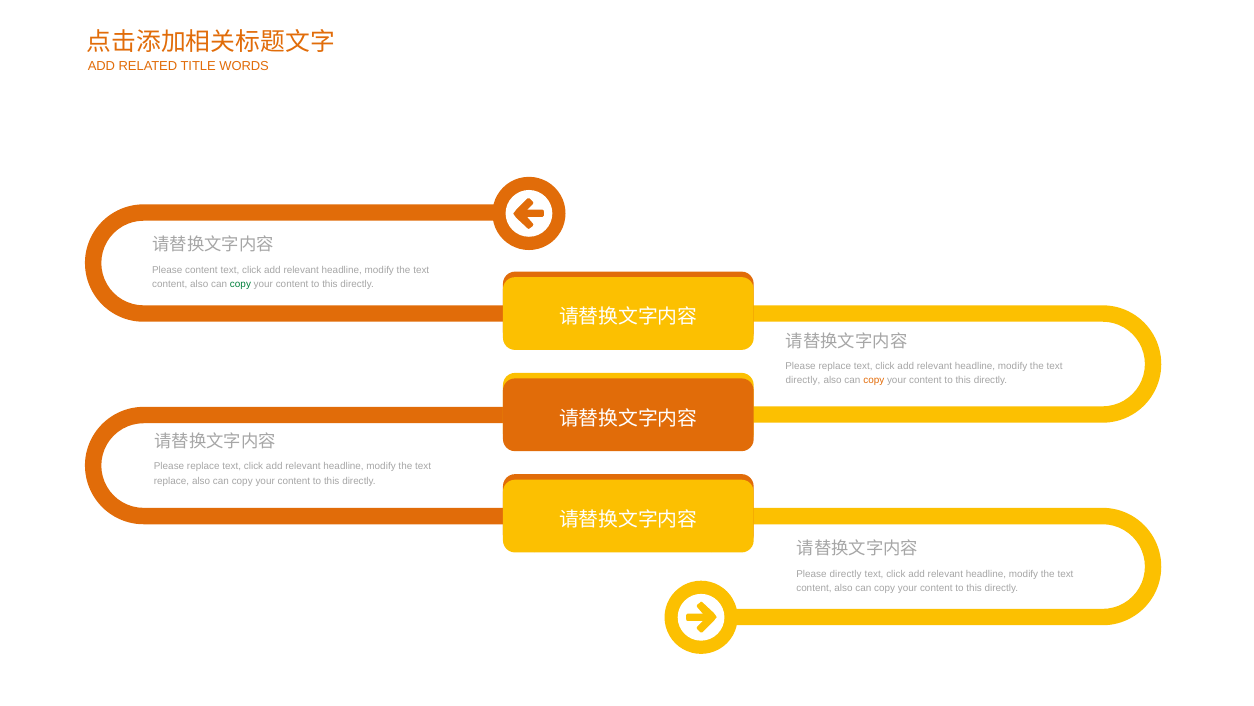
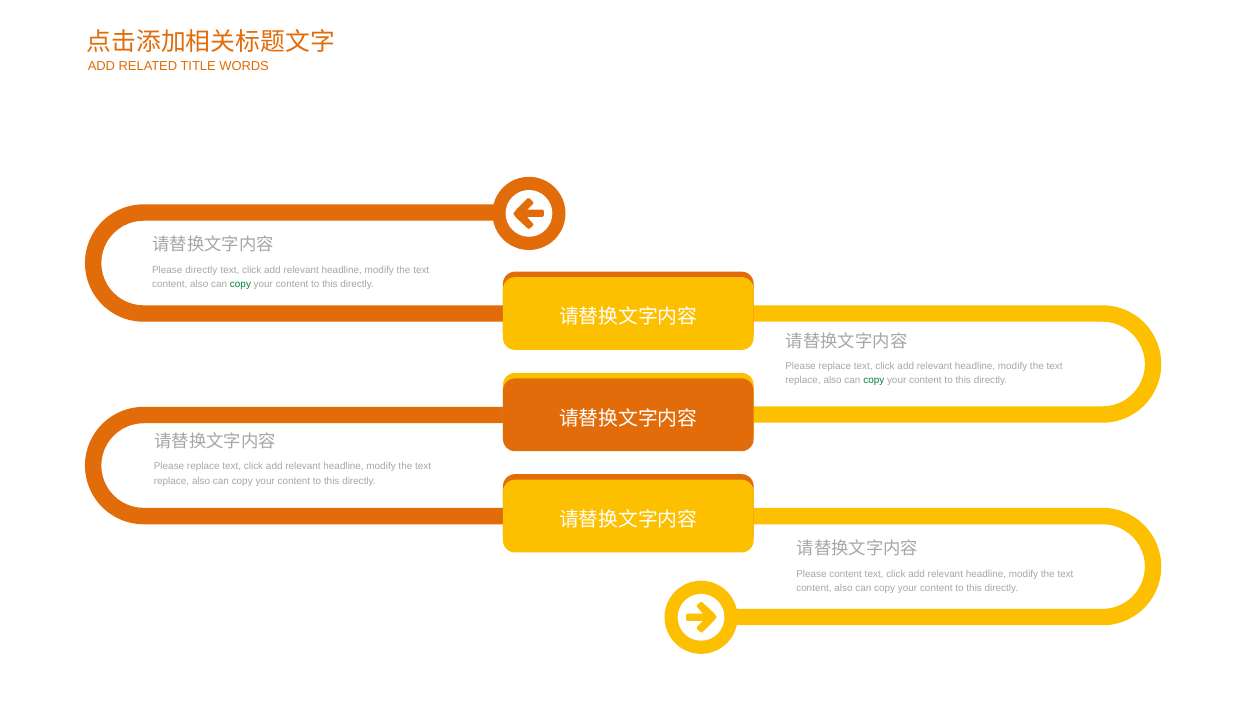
Please content: content -> directly (201, 270)
directly: directly -> replace (803, 380)
copy colour: orange -> green (874, 380)
Please directly: directly -> content (846, 573)
